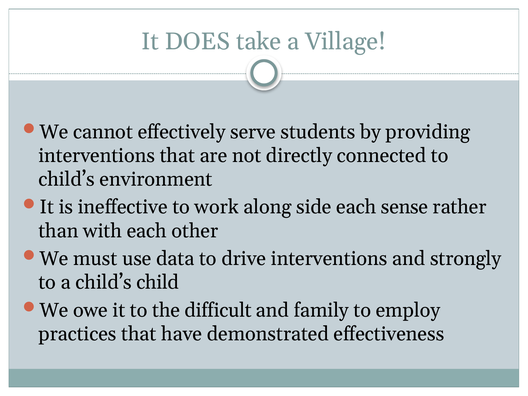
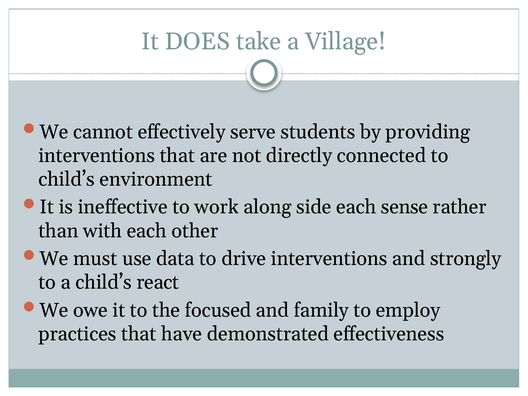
child: child -> react (158, 282)
difficult: difficult -> focused (218, 310)
